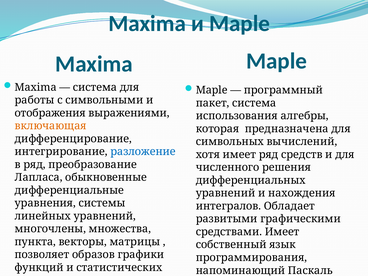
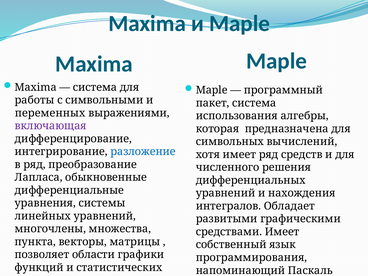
отображения: отображения -> переменных (50, 113)
включающая colour: orange -> purple (51, 126)
образов: образов -> области (93, 255)
